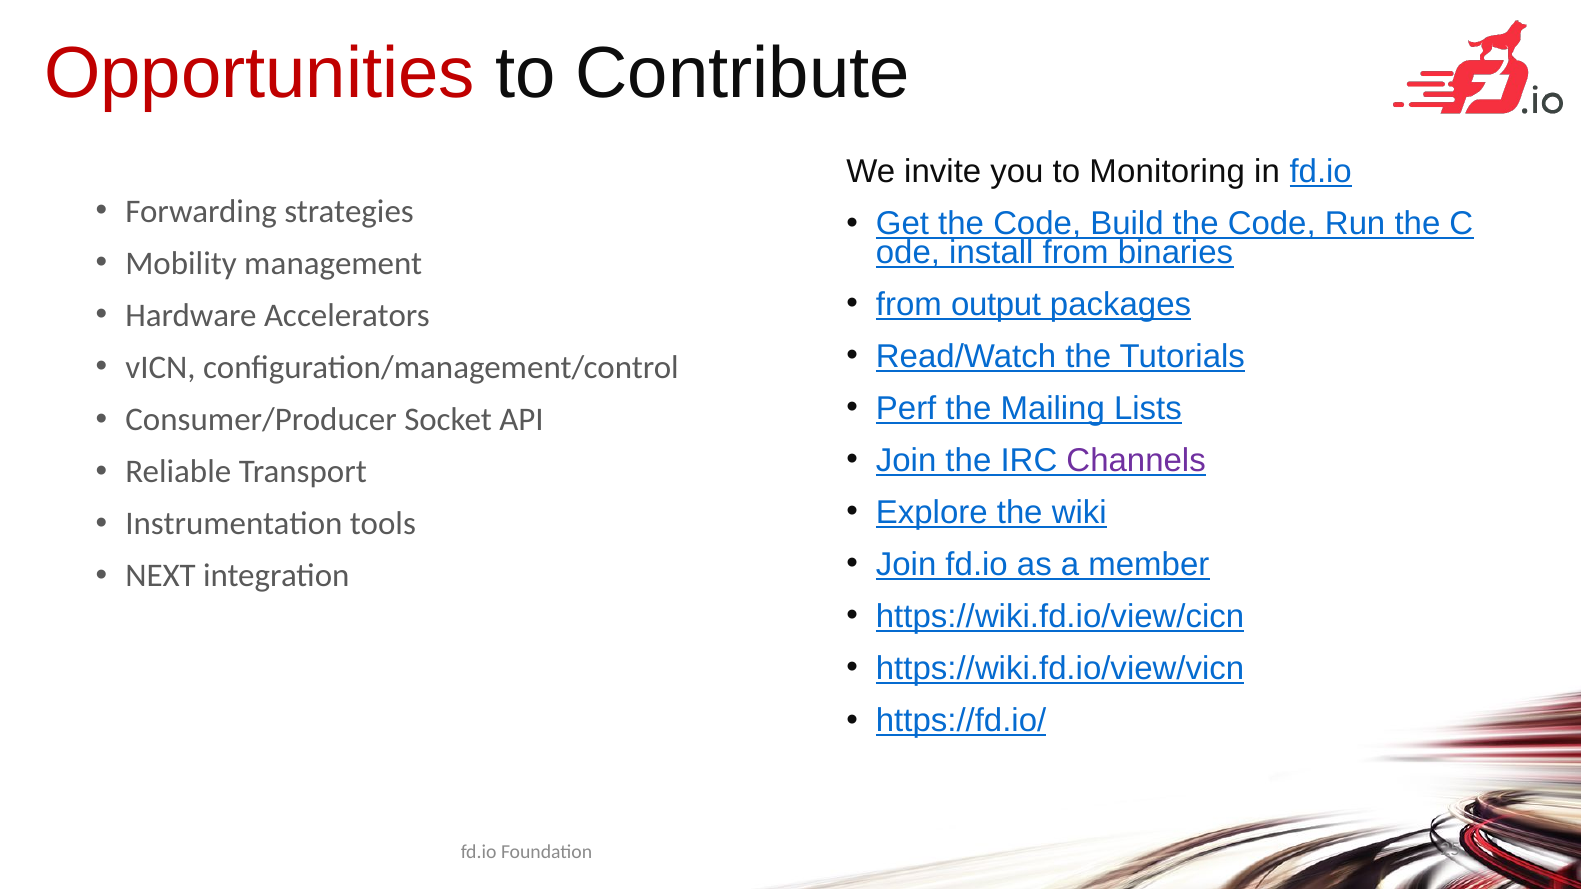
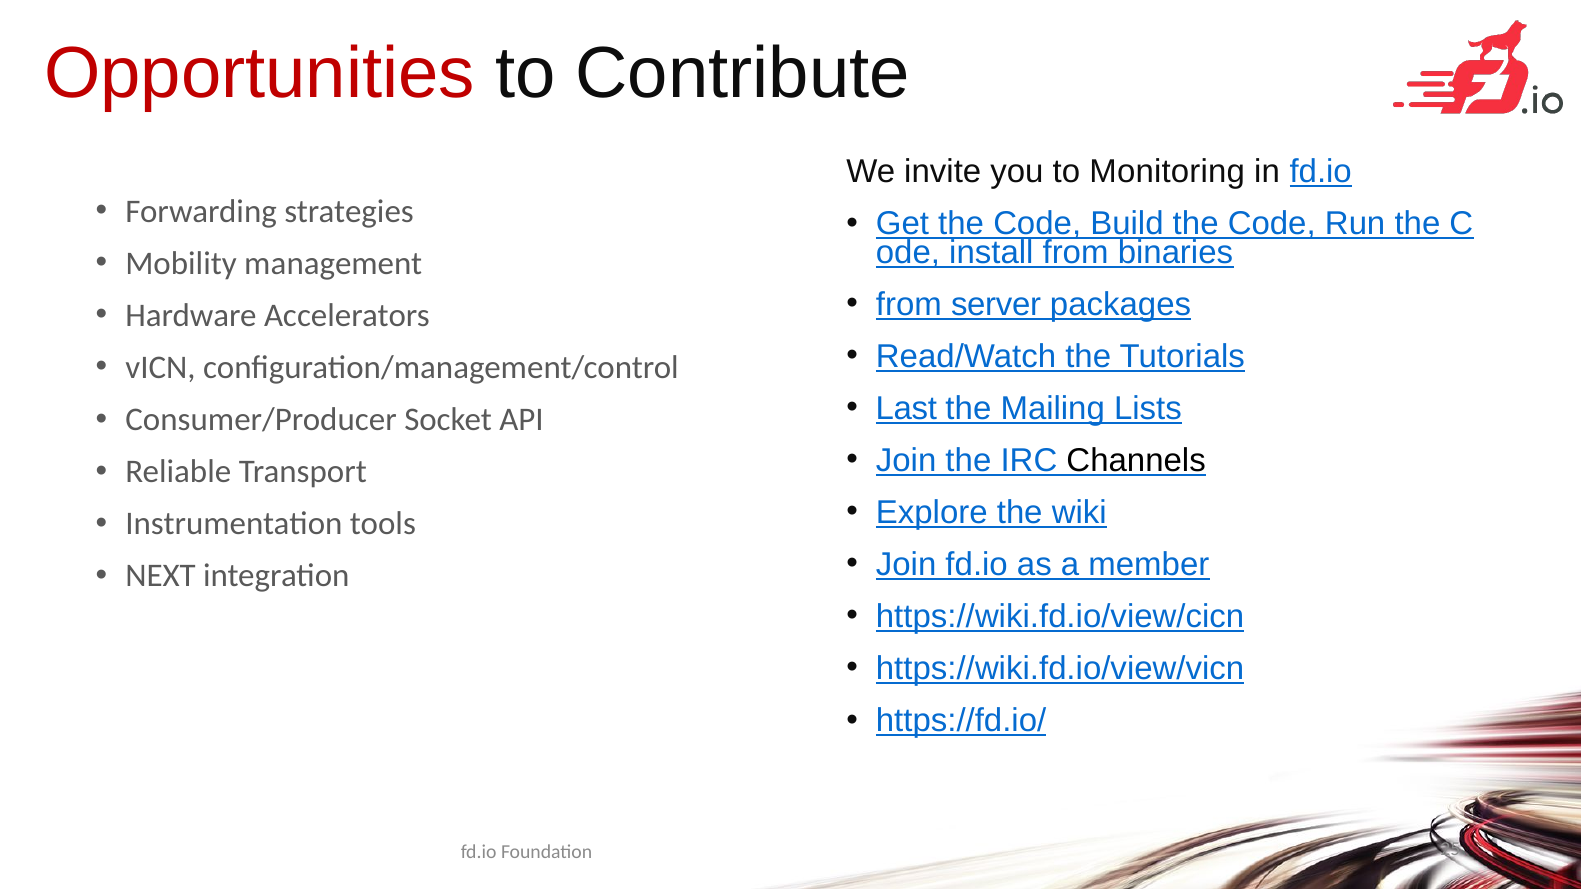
output: output -> server (996, 304)
Perf: Perf -> Last (906, 408)
Channels colour: purple -> black (1136, 460)
